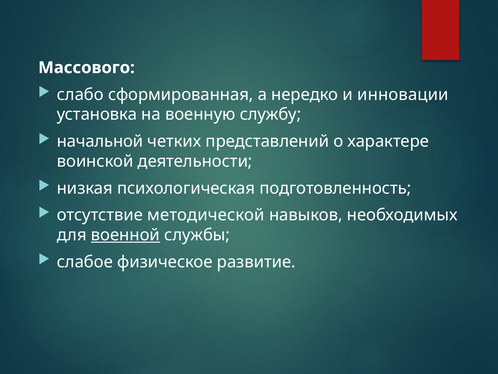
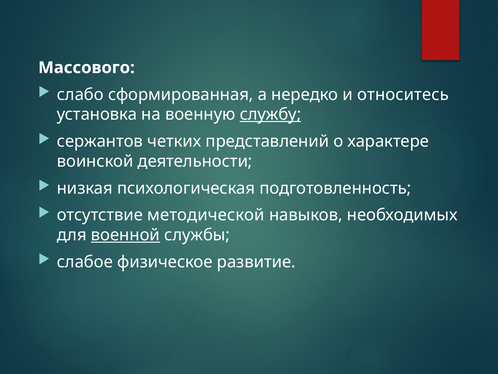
инновации: инновации -> относитесь (403, 94)
службу underline: none -> present (270, 114)
начальной: начальной -> сержантов (100, 141)
